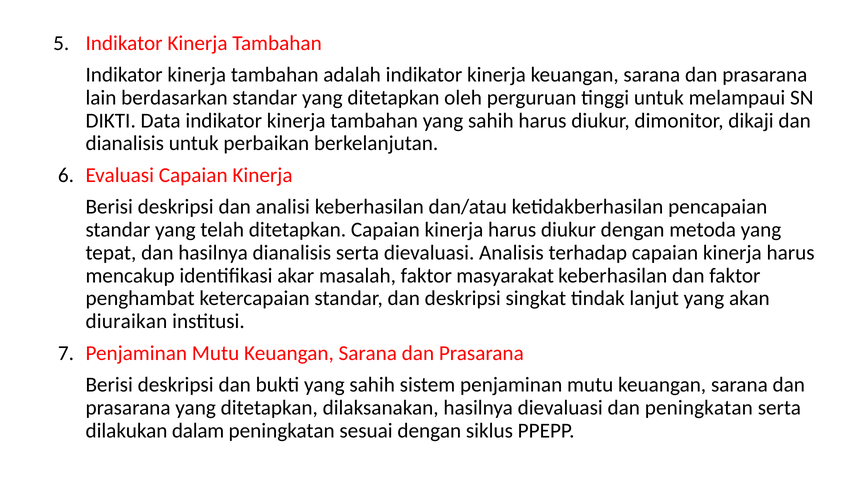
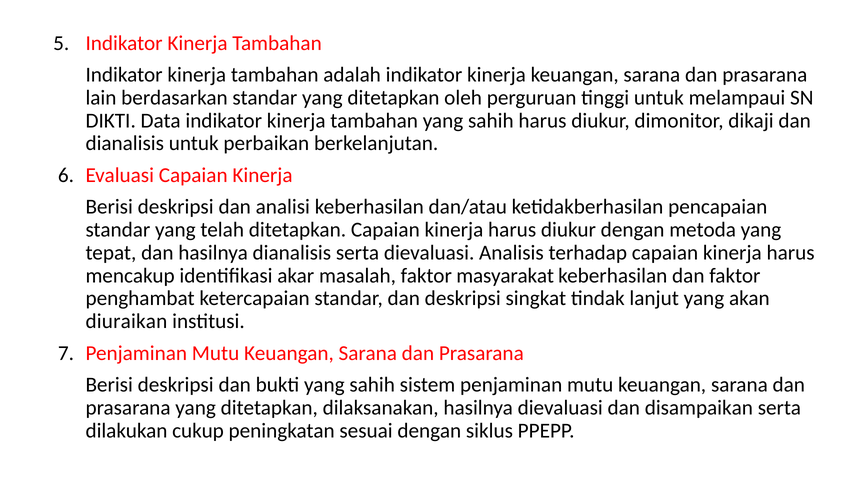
dan peningkatan: peningkatan -> disampaikan (699, 408)
dalam: dalam -> cukup (198, 431)
